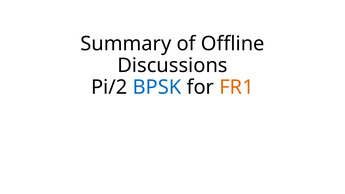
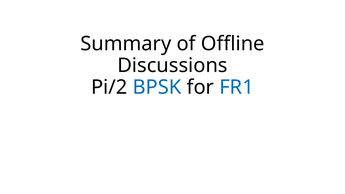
FR1 colour: orange -> blue (237, 87)
